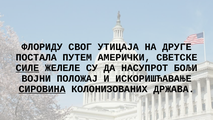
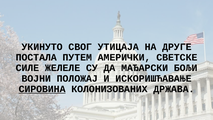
ФЛОРИДУ: ФЛОРИДУ -> УКИНУТО (42, 47)
СИЛЕ underline: present -> none (27, 68)
НАСУПРОТ: НАСУПРОТ -> МАЂАРСКИ (145, 68)
